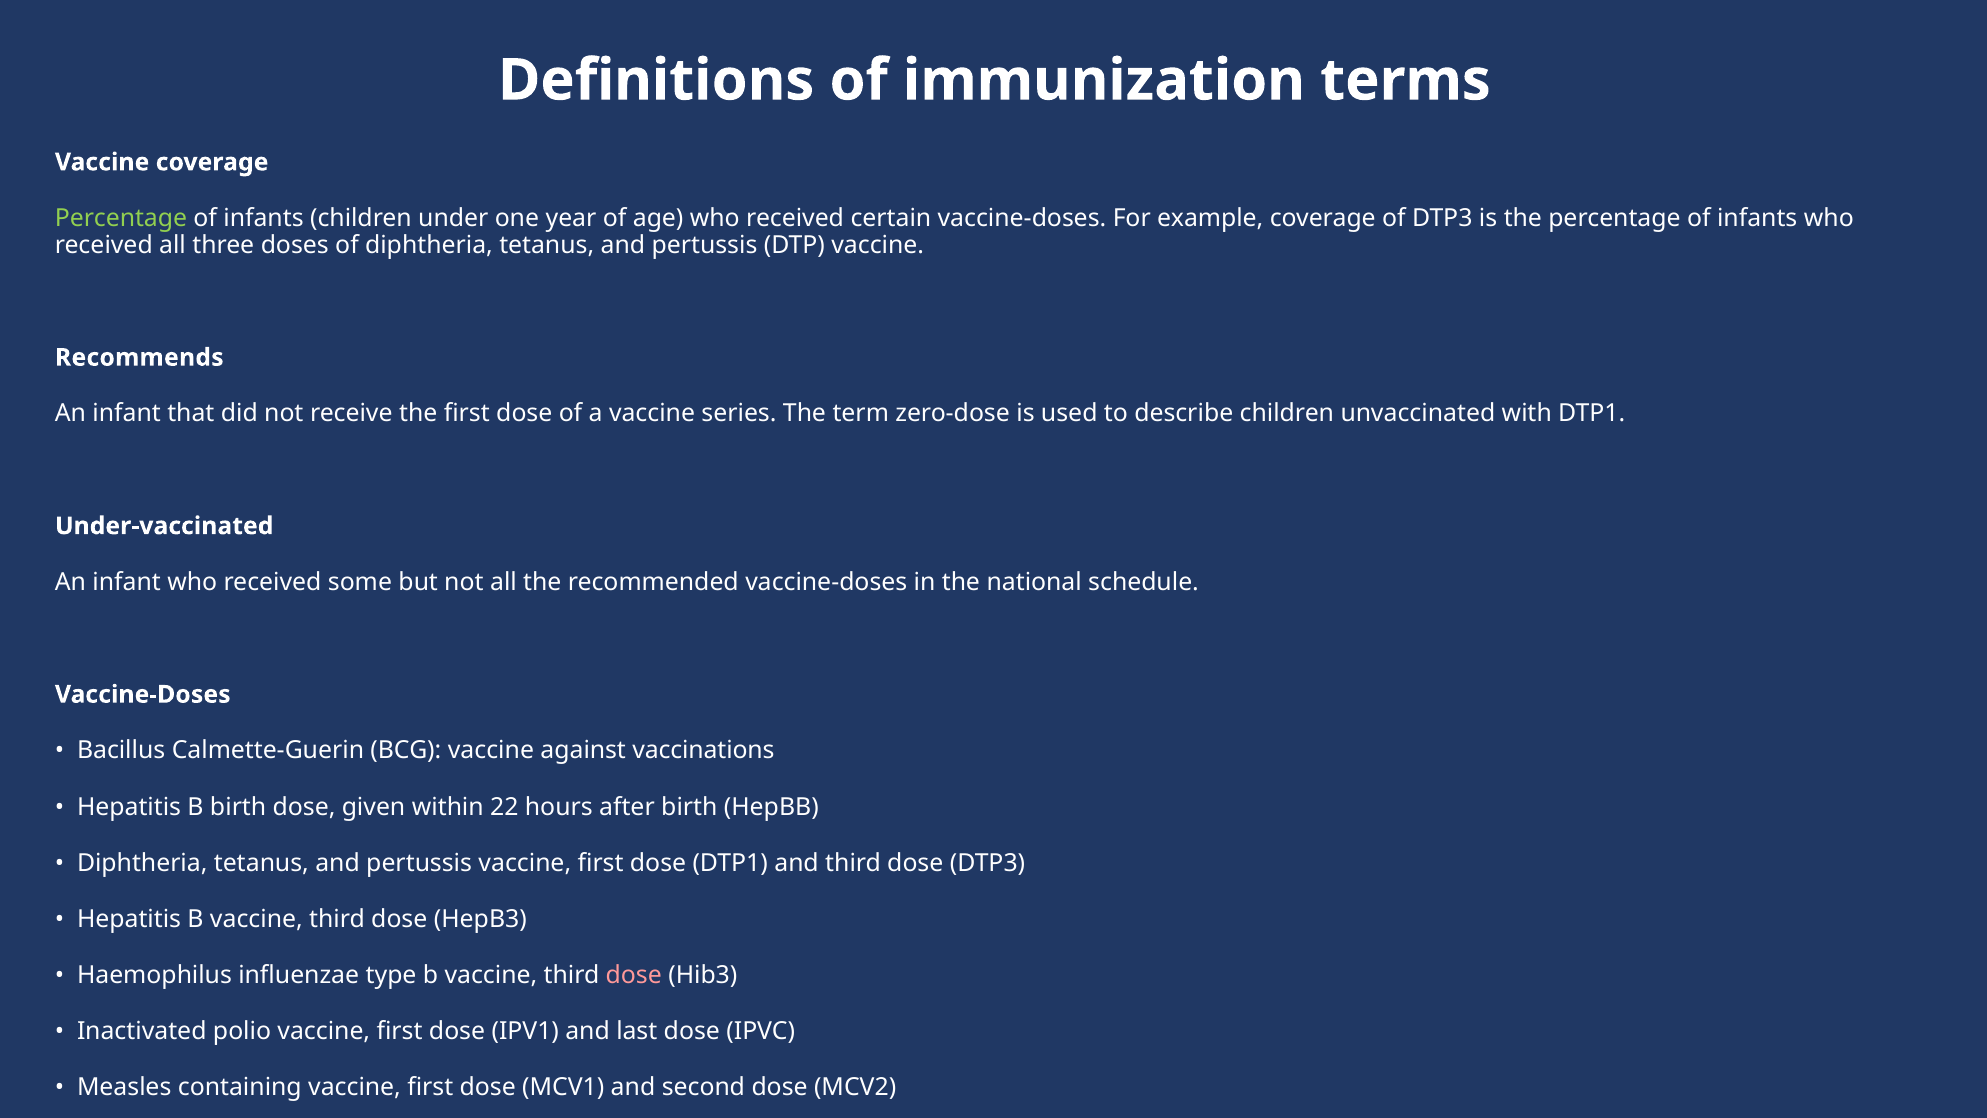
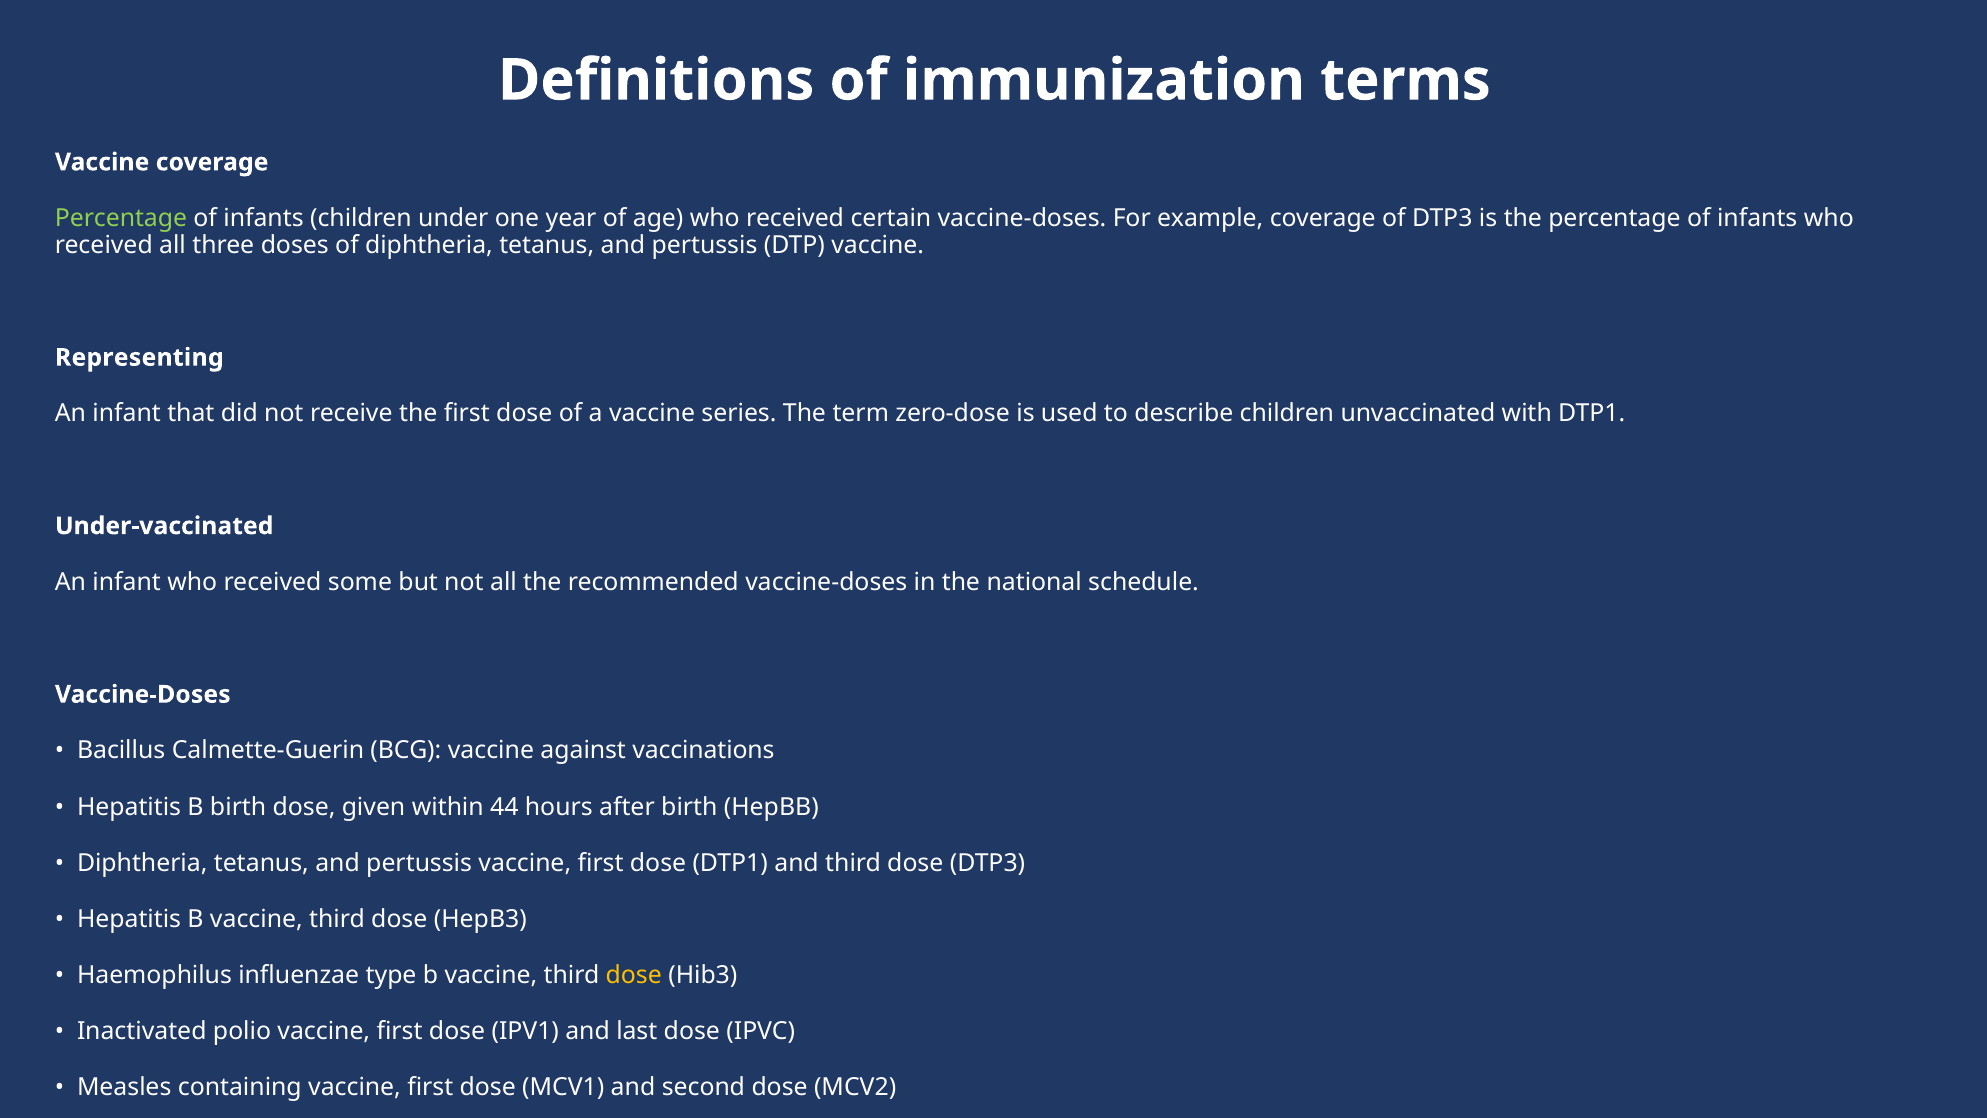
Recommends: Recommends -> Representing (139, 357)
22: 22 -> 44 (504, 807)
dose colour: pink -> yellow (634, 975)
